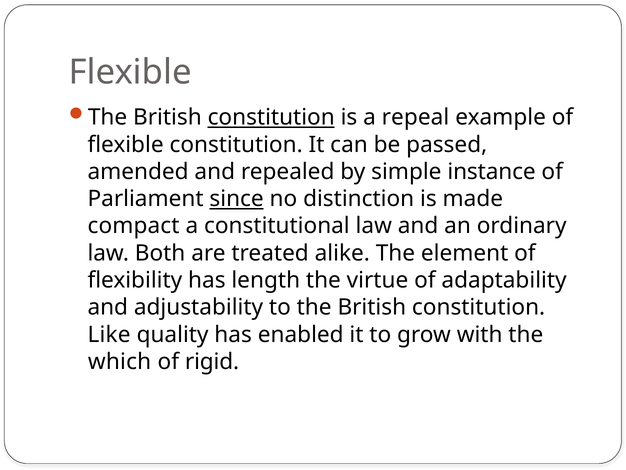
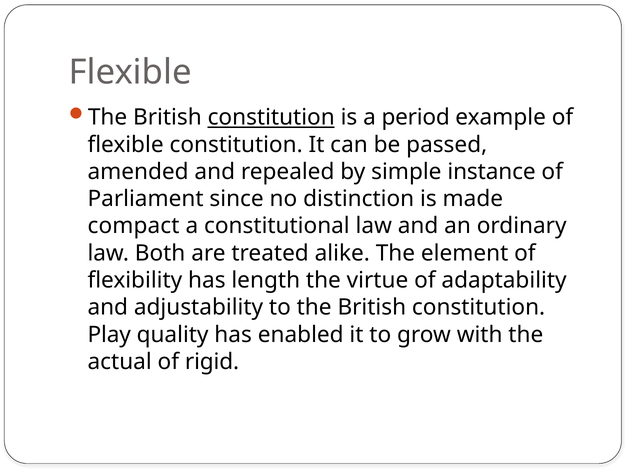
repeal: repeal -> period (416, 117)
since underline: present -> none (237, 199)
Like: Like -> Play (109, 334)
which: which -> actual (120, 361)
